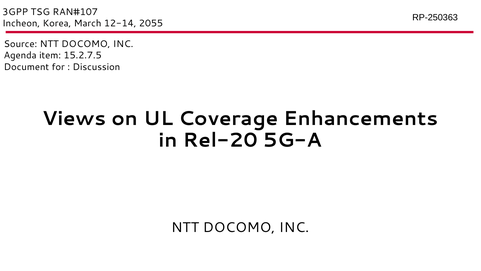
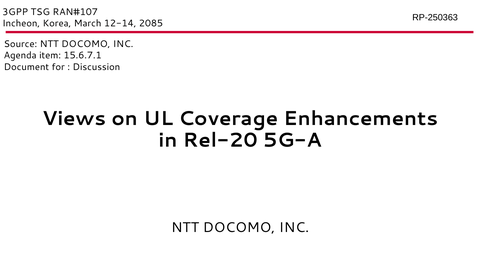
2055: 2055 -> 2085 (151, 23)
15.2.7.5: 15.2.7.5 -> 15.6.7.1 (83, 55)
